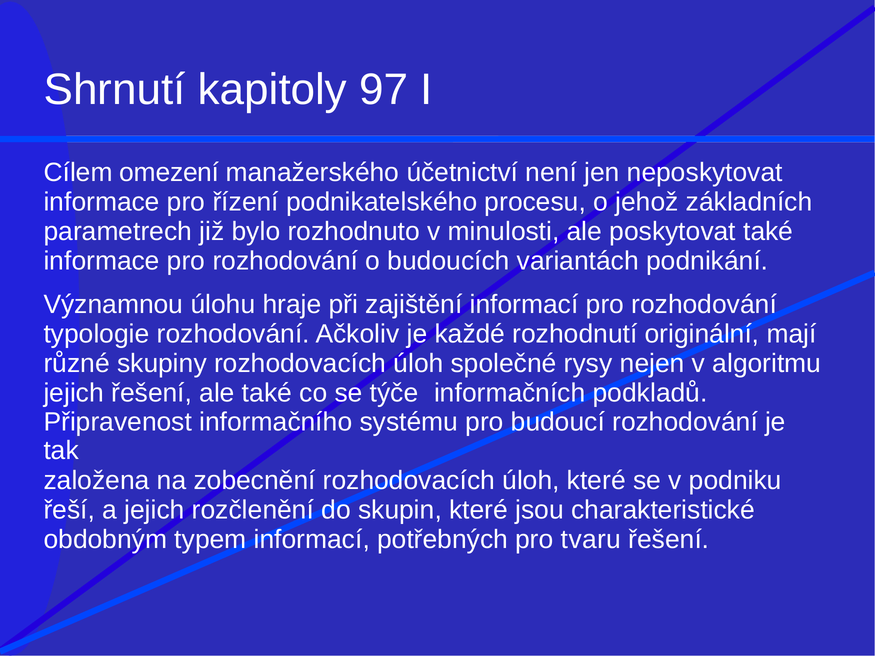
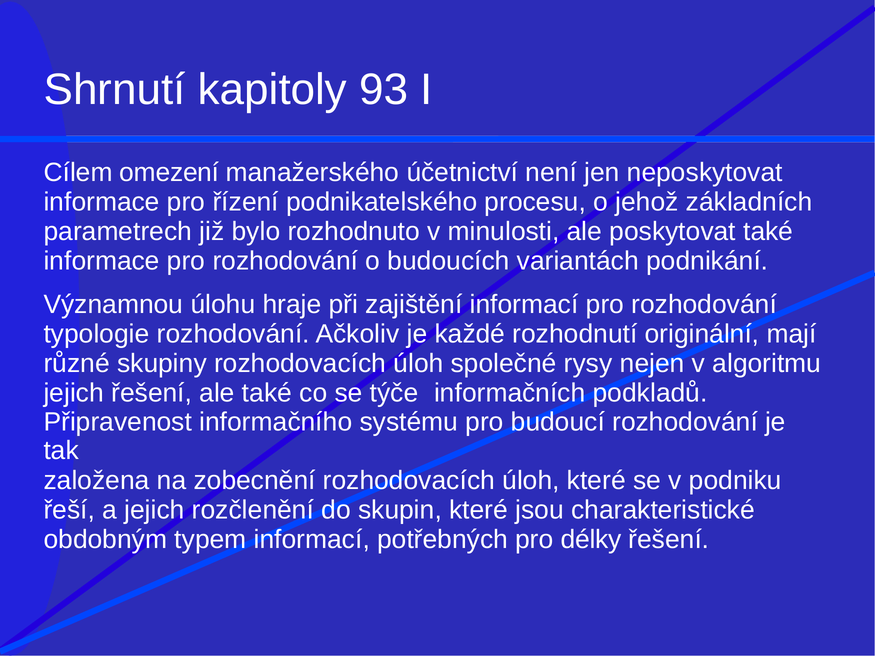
97: 97 -> 93 (384, 90)
tvaru: tvaru -> délky (591, 540)
